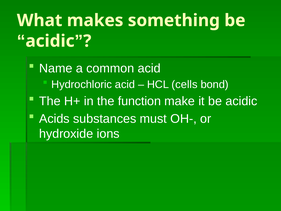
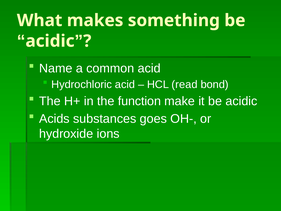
cells: cells -> read (185, 84)
must: must -> goes (153, 119)
